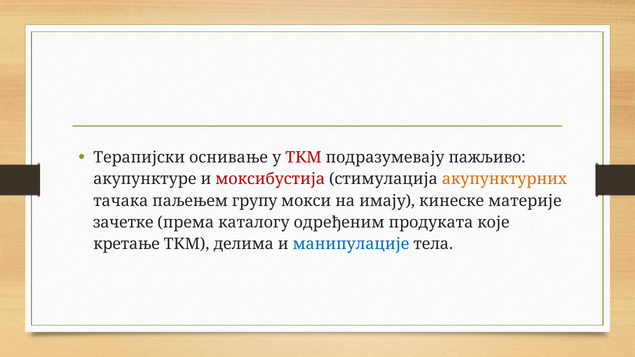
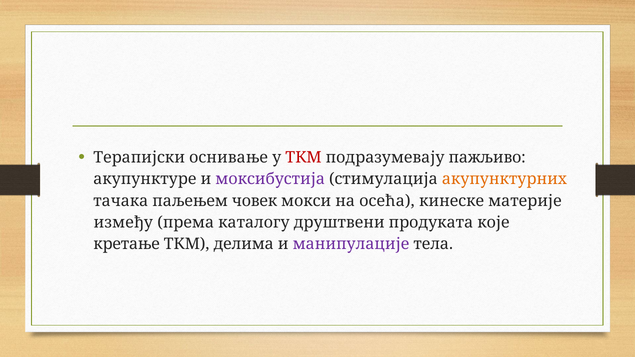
моксибустија colour: red -> purple (270, 179)
групу: групу -> човек (255, 201)
имају: имају -> осећа (387, 201)
зачетке: зачетке -> између (123, 223)
одређеним: одређеним -> друштвени (339, 223)
манипулације colour: blue -> purple (351, 244)
